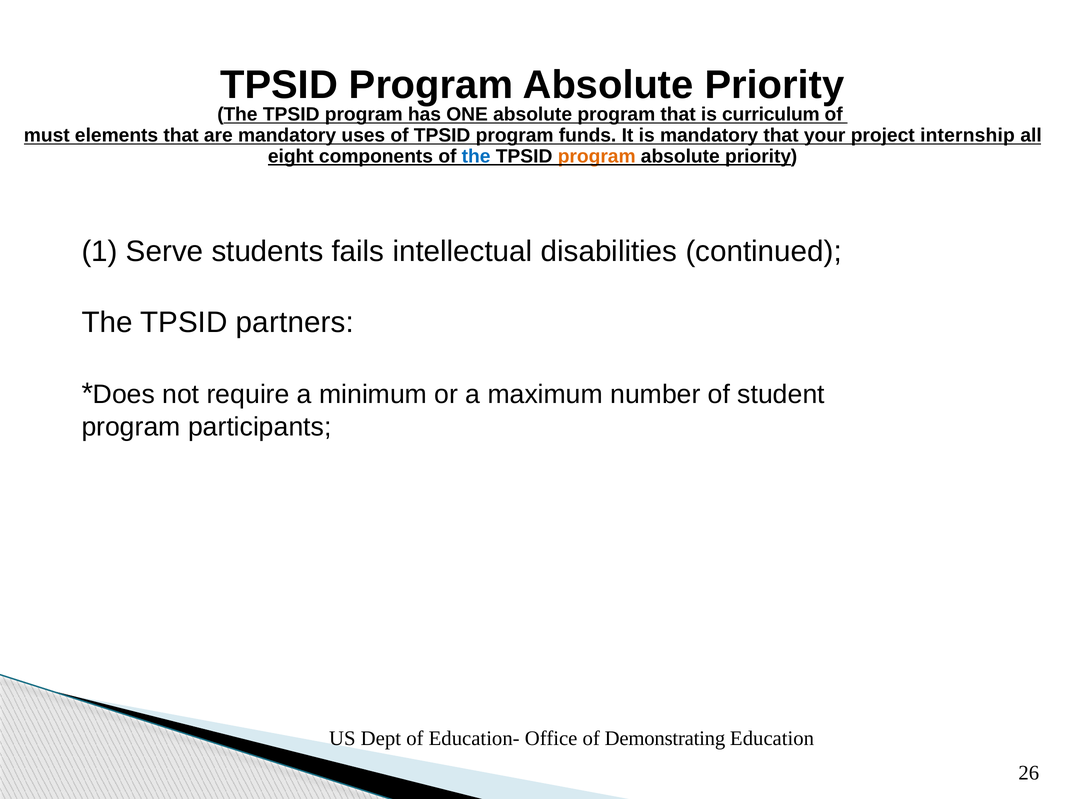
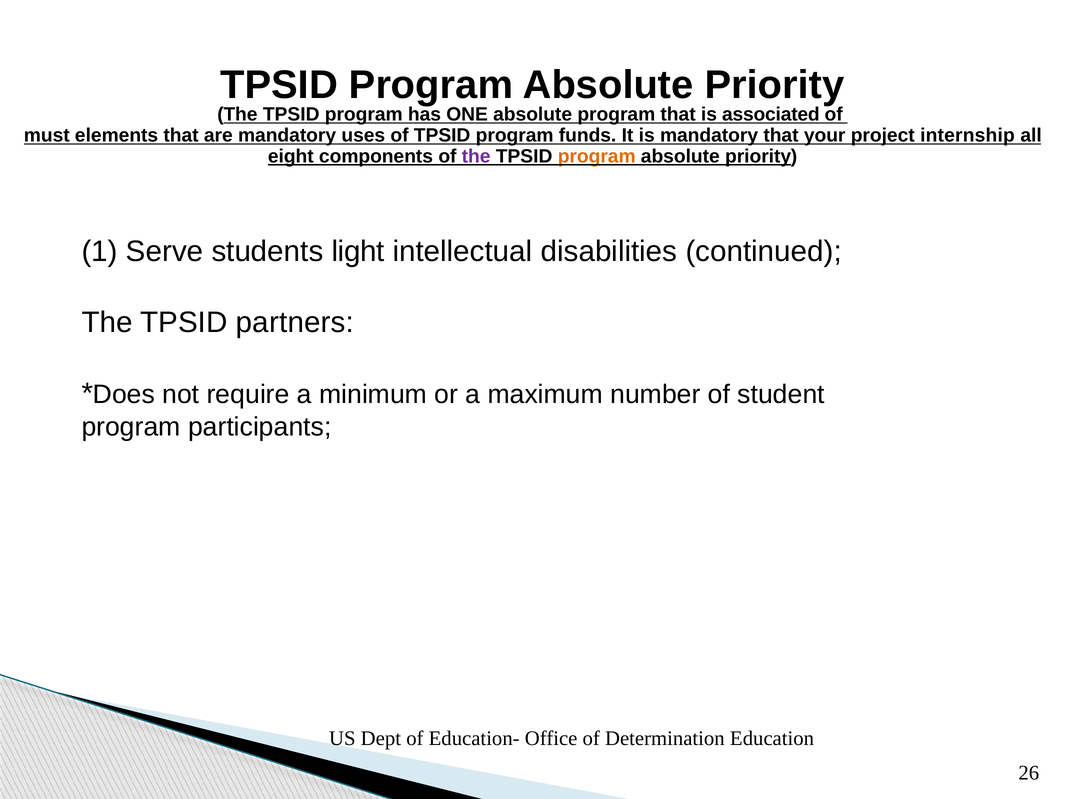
curriculum: curriculum -> associated (771, 115)
the colour: blue -> purple (476, 156)
fails: fails -> light (358, 251)
Demonstrating: Demonstrating -> Determination (665, 738)
